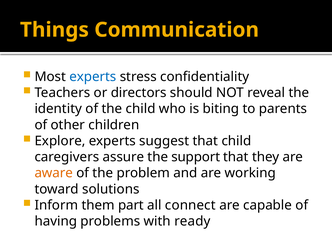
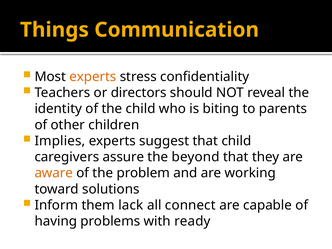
experts colour: blue -> orange (93, 77)
Explore: Explore -> Implies (60, 141)
support: support -> beyond (196, 157)
part: part -> lack (131, 205)
